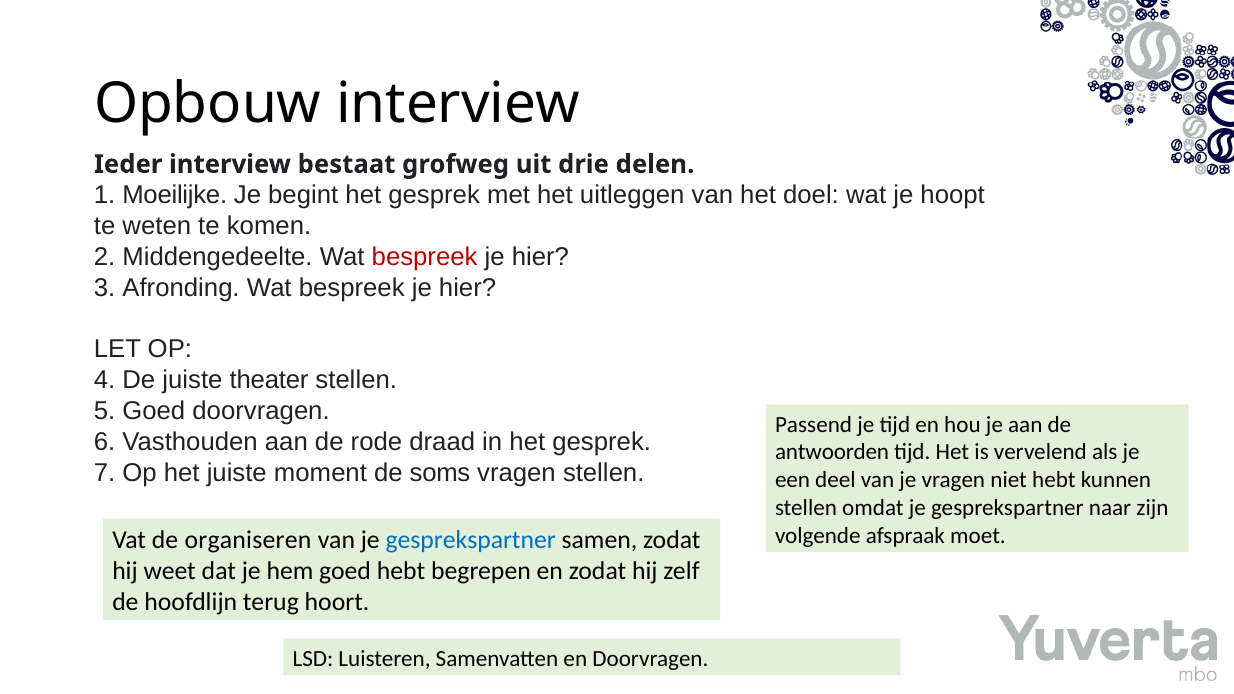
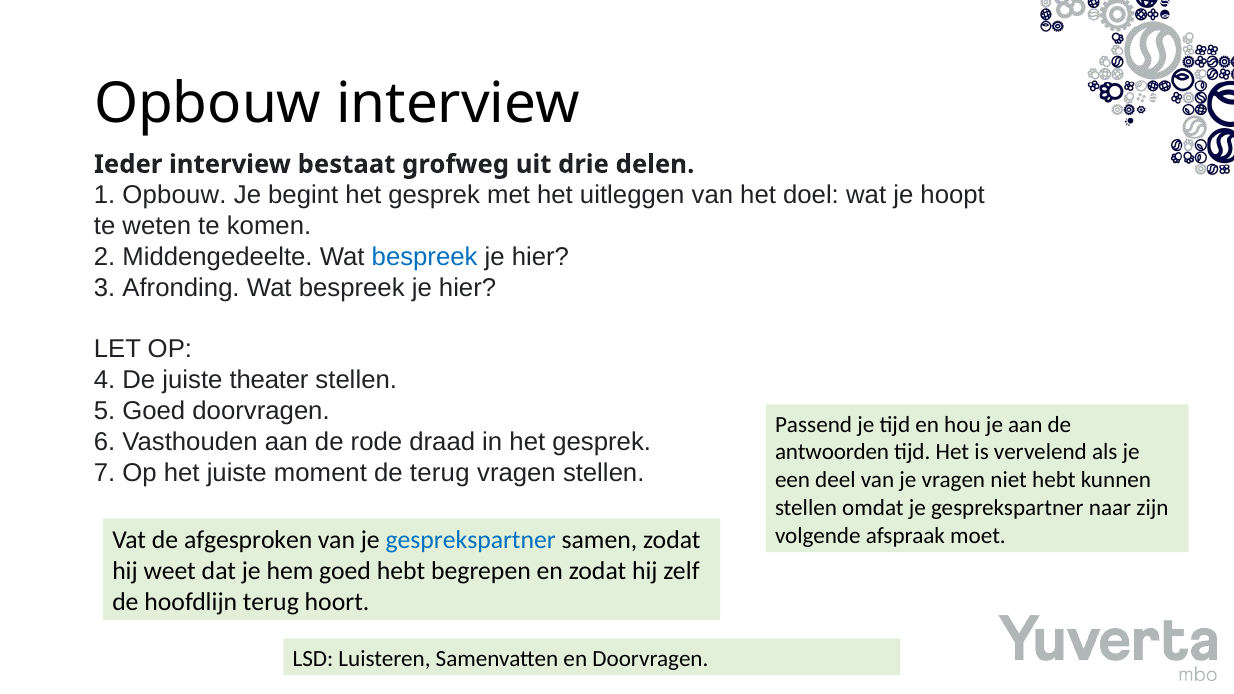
Moeilijke: Moeilijke -> Opbouw (174, 195)
bespreek colour: red -> blue (425, 257)
de soms: soms -> terug (440, 473)
organiseren: organiseren -> afgesproken (248, 540)
